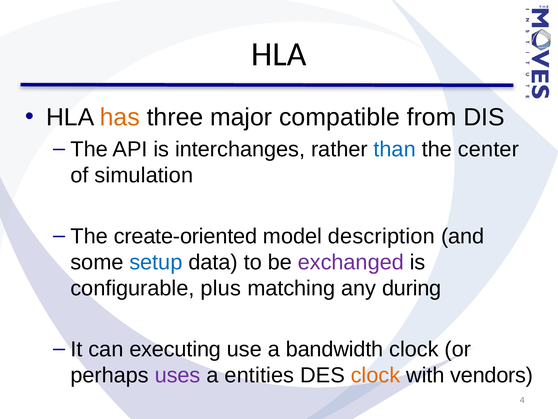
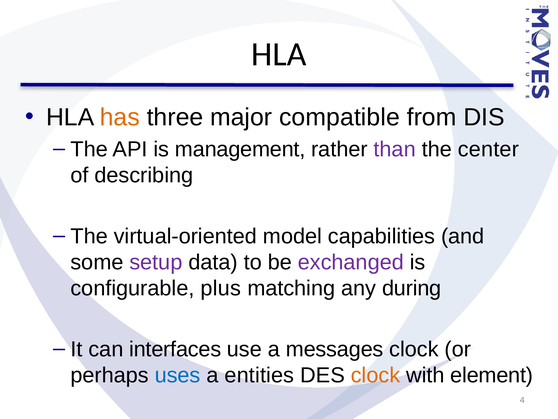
interchanges: interchanges -> management (240, 149)
than colour: blue -> purple (395, 149)
simulation: simulation -> describing (144, 175)
create-oriented: create-oriented -> virtual-oriented (185, 236)
description: description -> capabilities (382, 236)
setup colour: blue -> purple (156, 262)
executing: executing -> interfaces (175, 349)
bandwidth: bandwidth -> messages (335, 349)
uses colour: purple -> blue (178, 375)
vendors: vendors -> element (492, 375)
